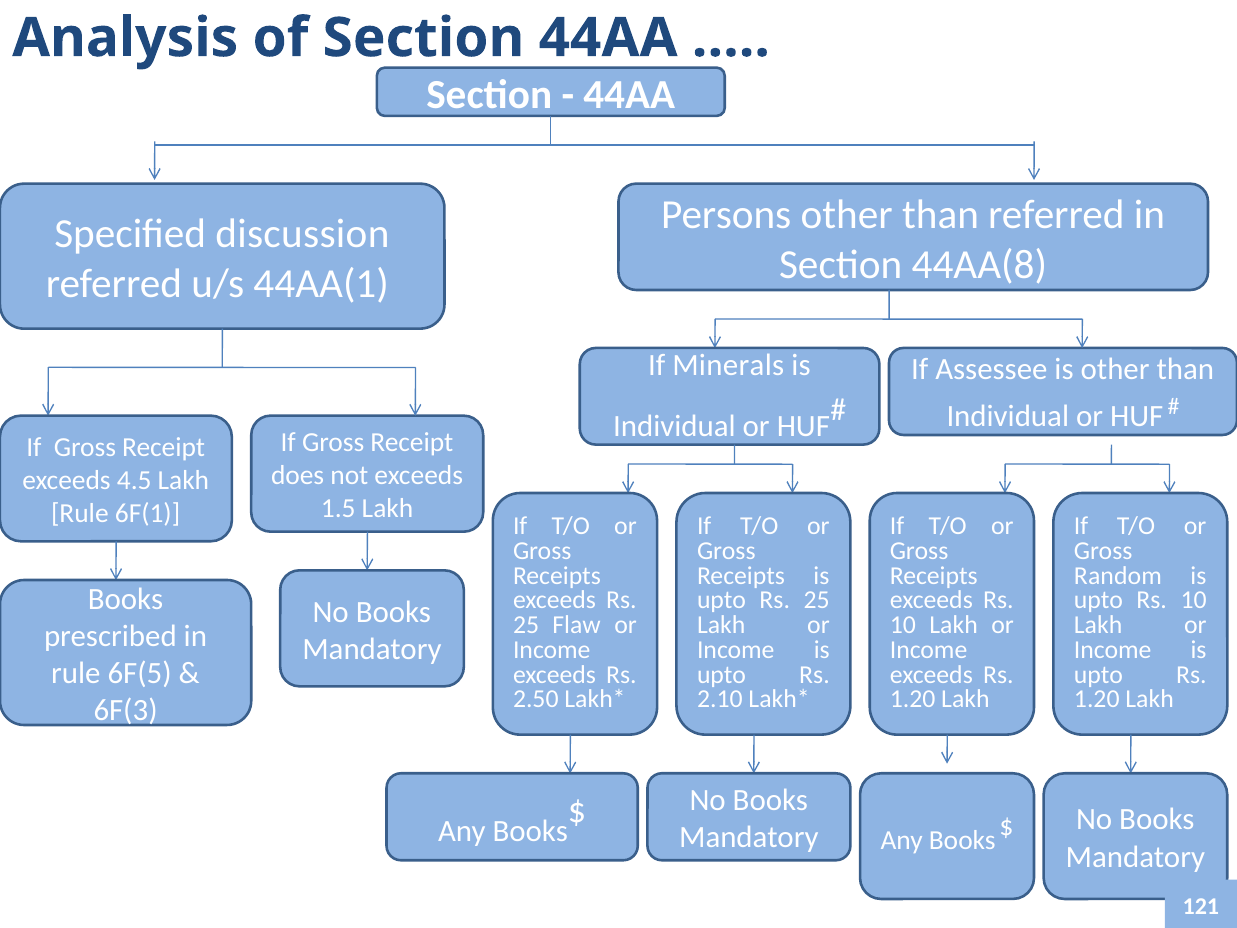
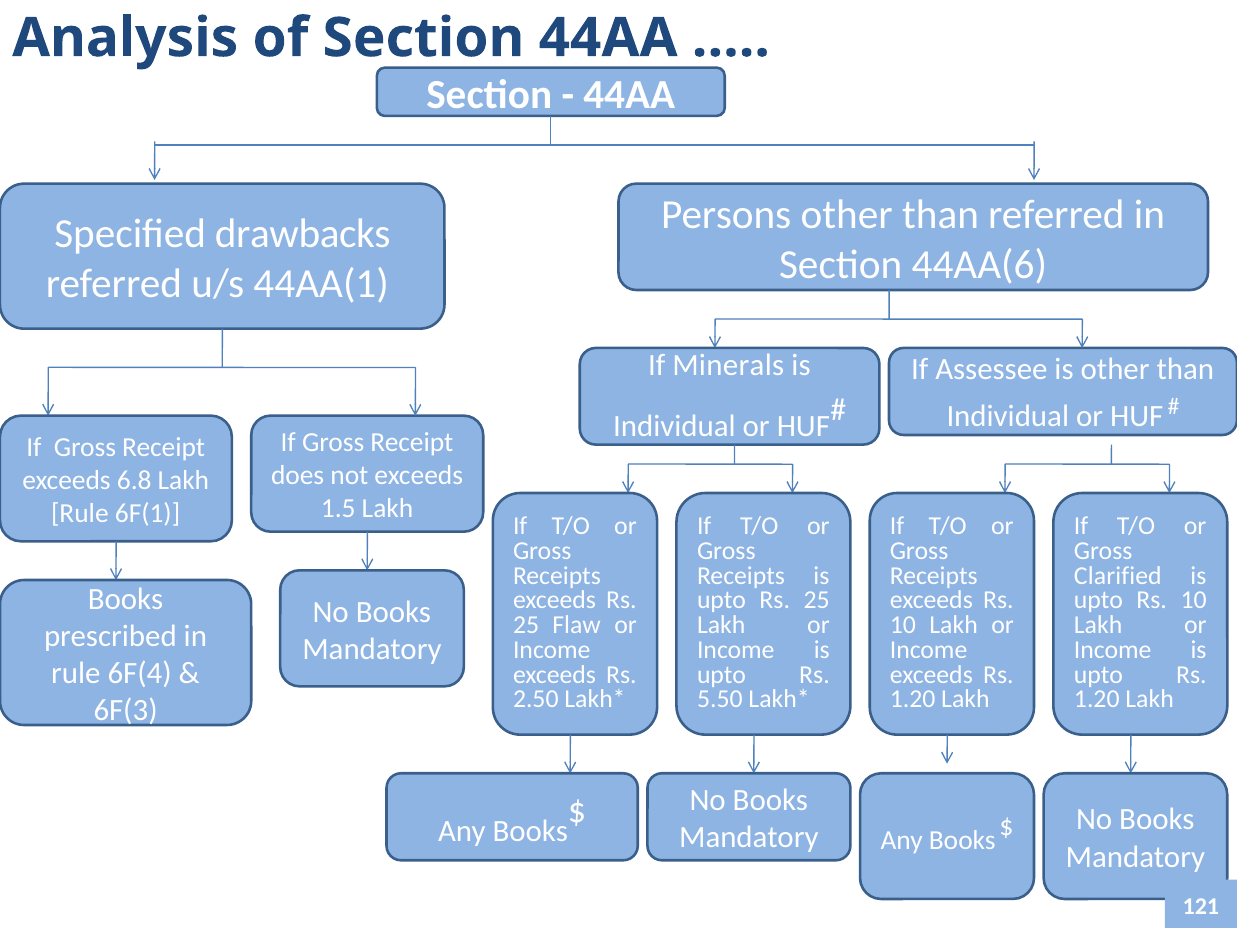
discussion: discussion -> drawbacks (303, 234)
44AA(8: 44AA(8 -> 44AA(6 (979, 264)
4.5: 4.5 -> 6.8 (134, 480)
Random: Random -> Clarified (1118, 575)
6F(5: 6F(5 -> 6F(4 (140, 673)
2.10: 2.10 -> 5.50 (720, 699)
